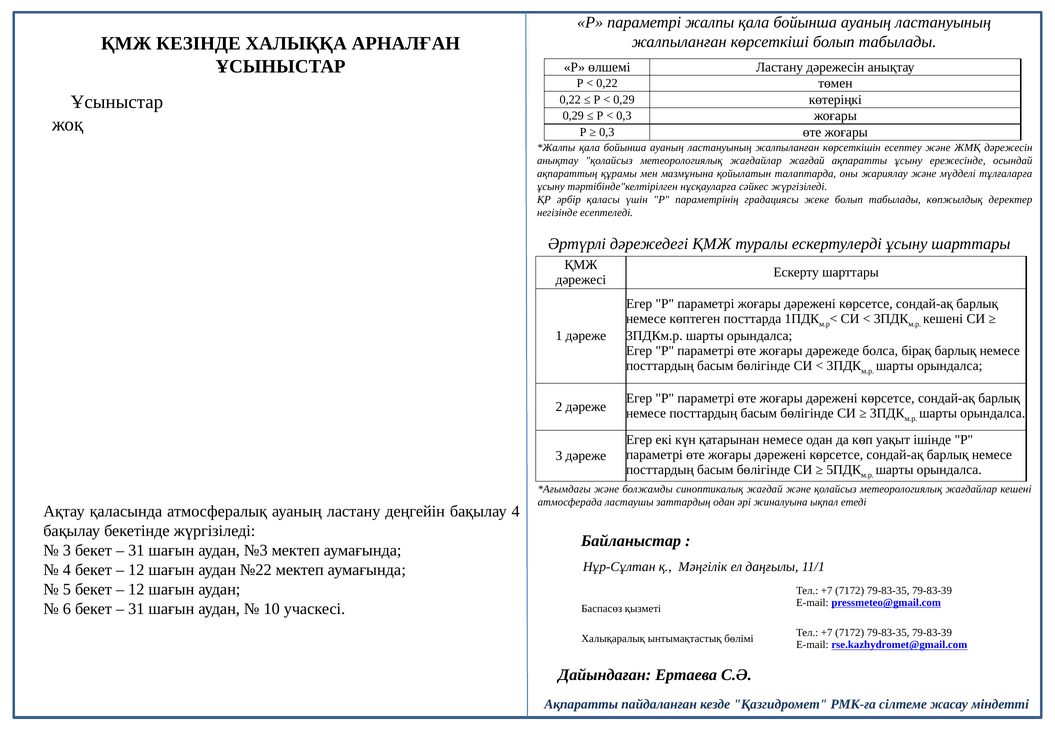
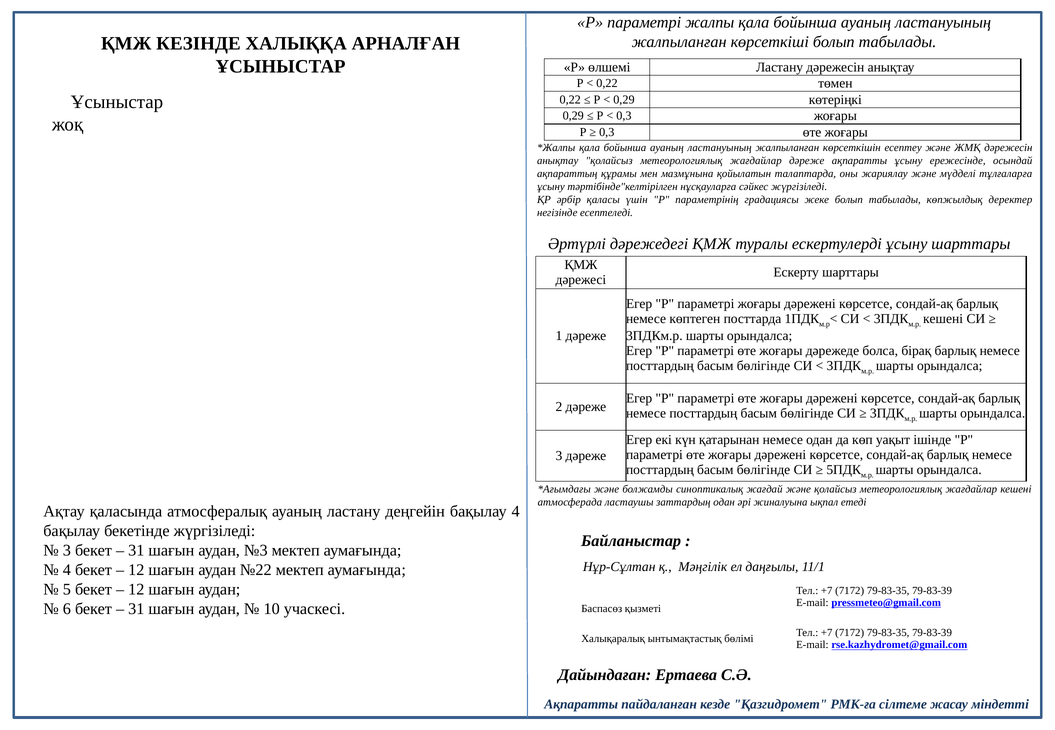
жағдайлар жағдай: жағдай -> дәреже (807, 161)
